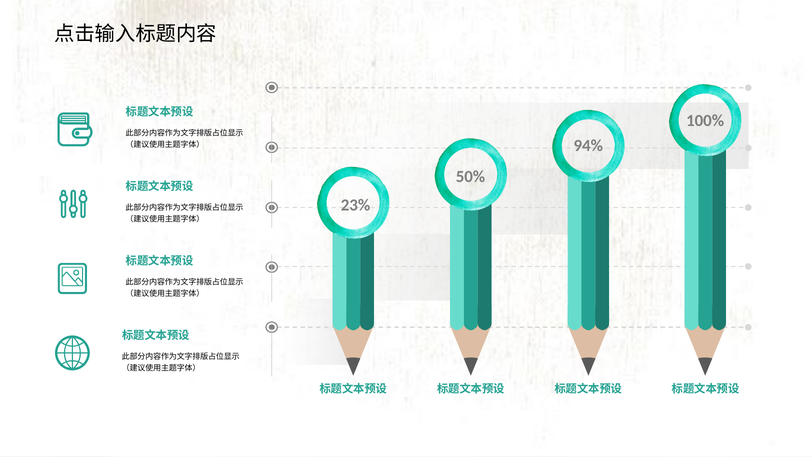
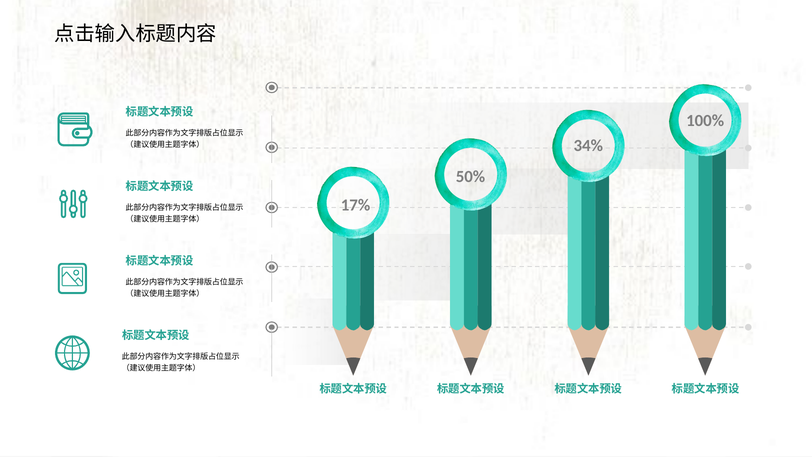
94%: 94% -> 34% (588, 145)
23%: 23% -> 17% (356, 205)
